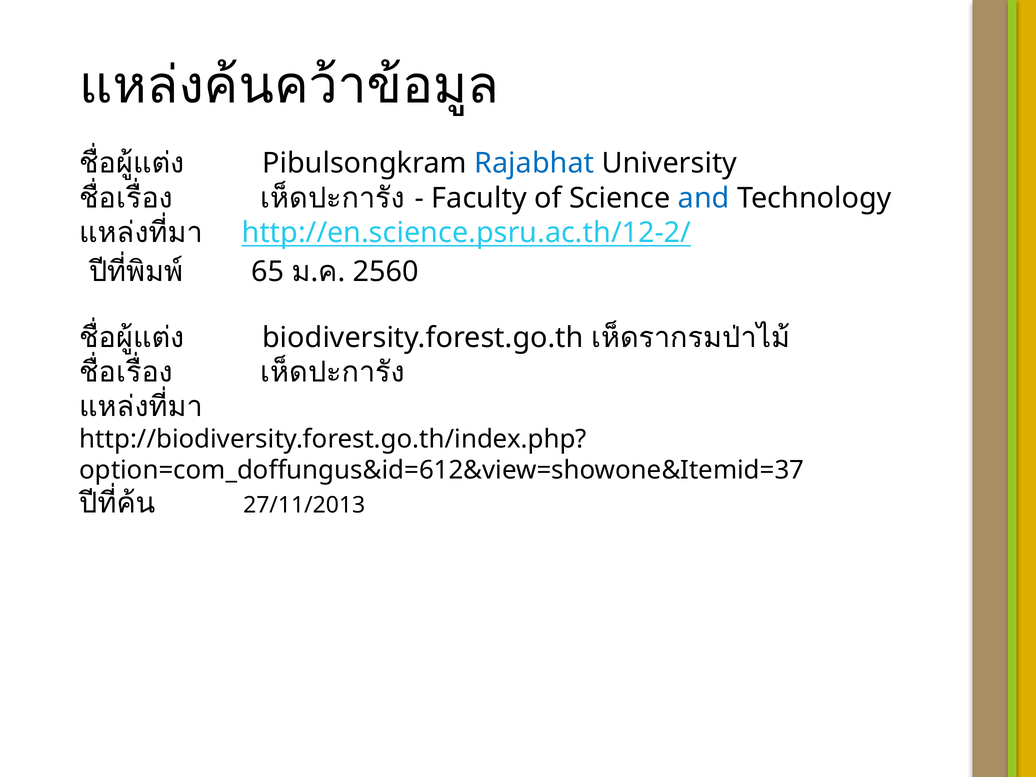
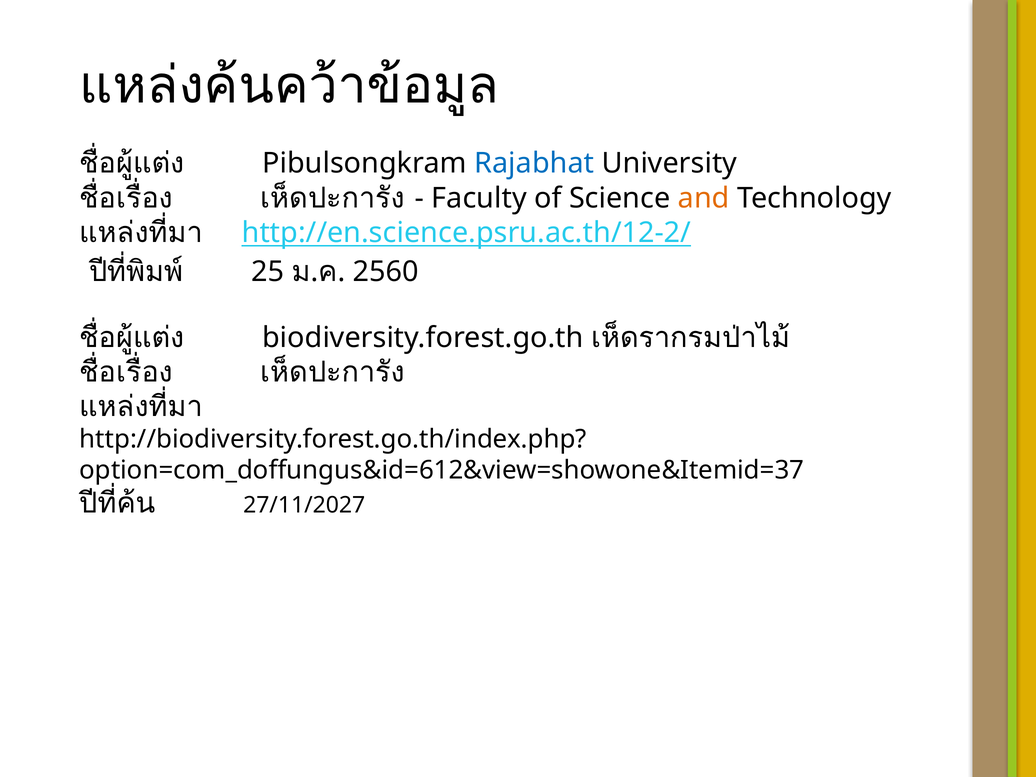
and colour: blue -> orange (704, 198)
65: 65 -> 25 (268, 272)
27/11/2013: 27/11/2013 -> 27/11/2027 (304, 505)
